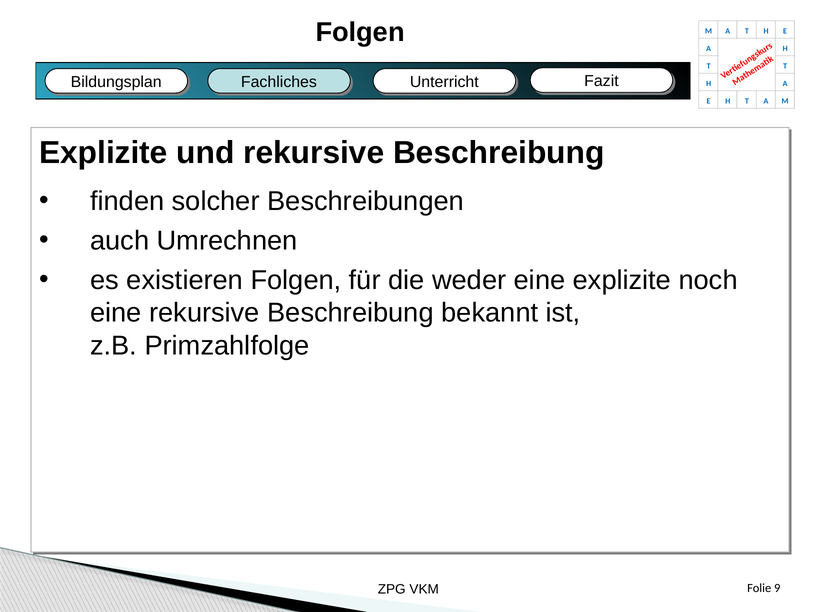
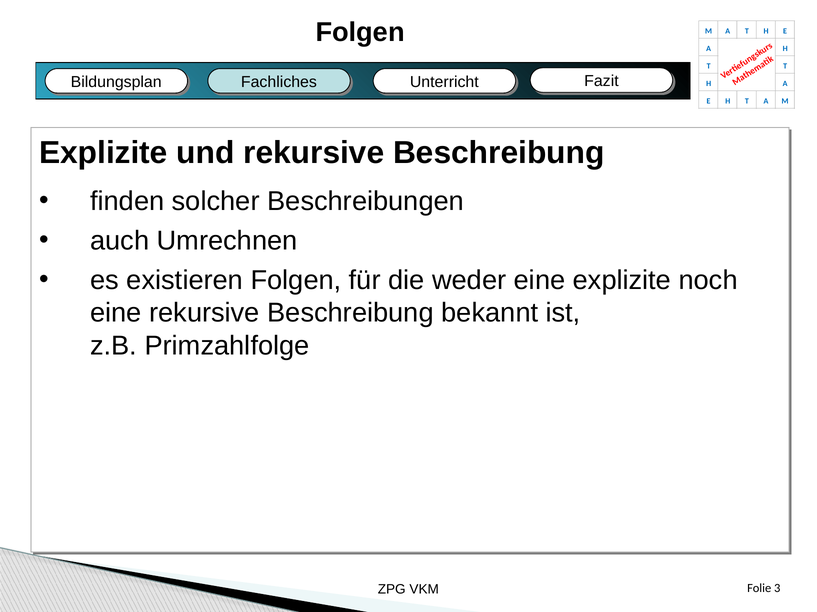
9: 9 -> 3 (777, 589)
